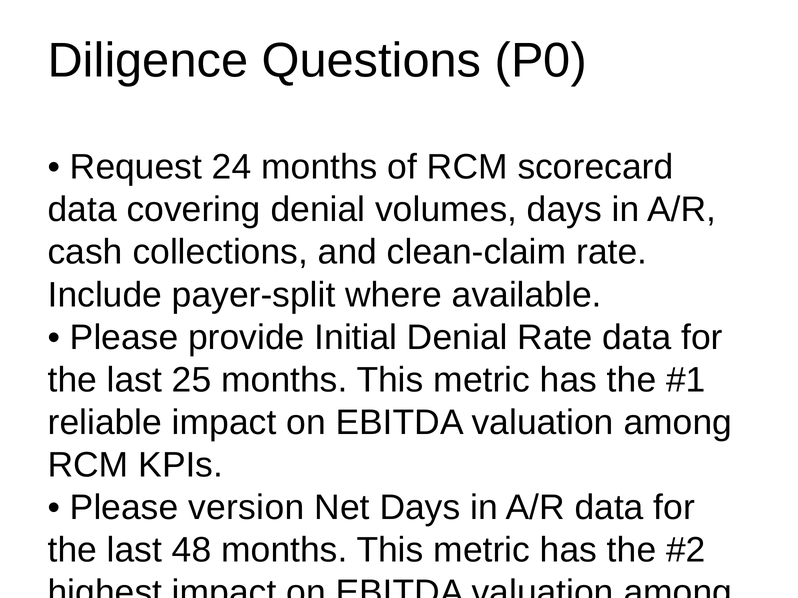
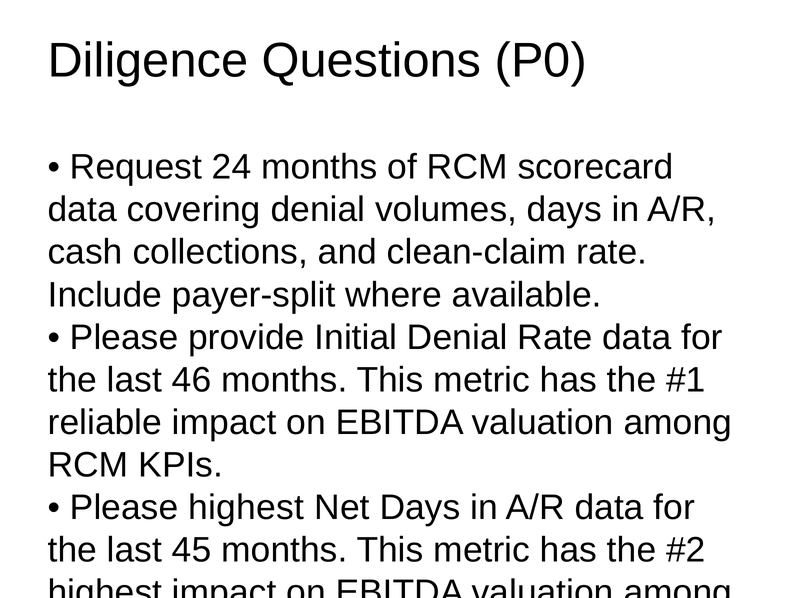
25: 25 -> 46 (192, 380)
Please version: version -> highest (246, 508)
48: 48 -> 45 (192, 550)
